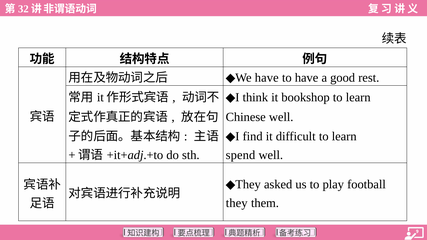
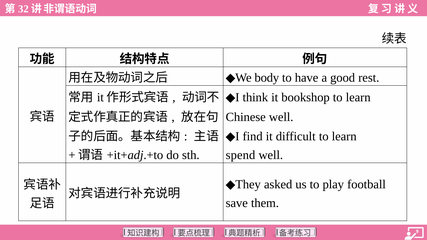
◆We have: have -> body (267, 78)
they: they -> save (237, 203)
